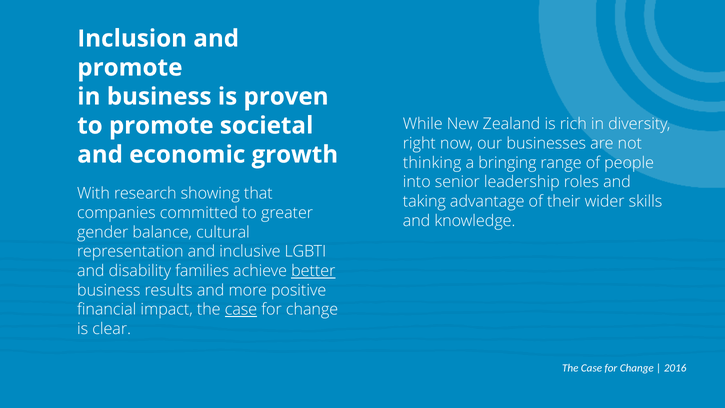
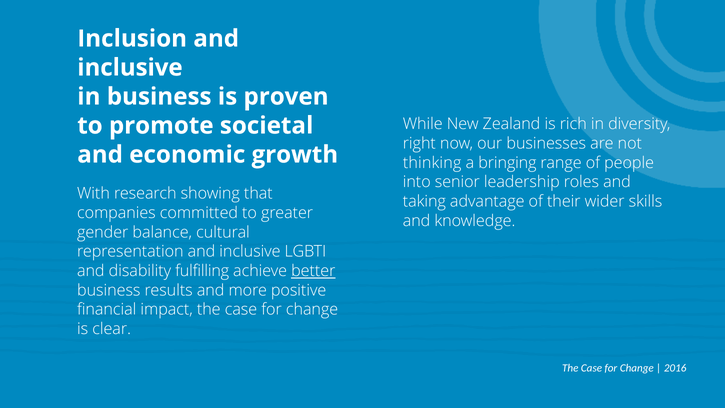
promote: promote -> inclusive (130, 68)
families: families -> fulfilling (202, 271)
case underline: present -> none (241, 309)
